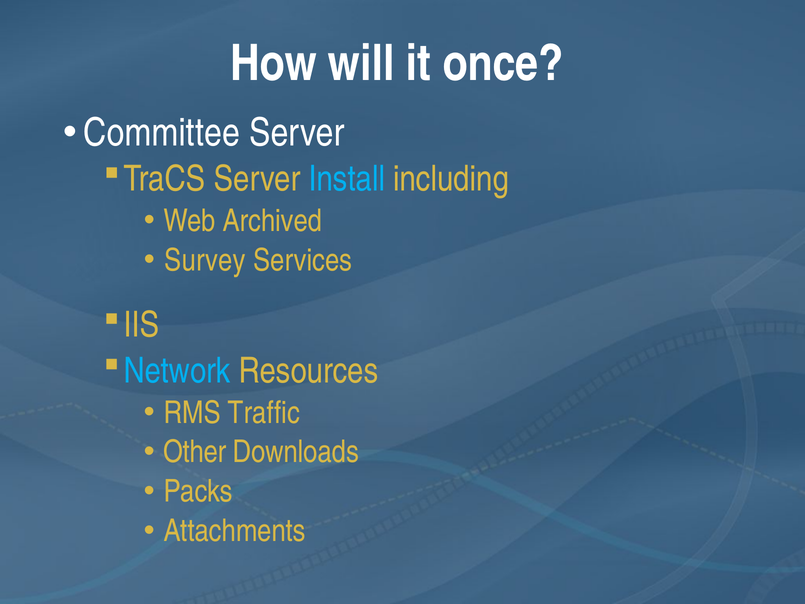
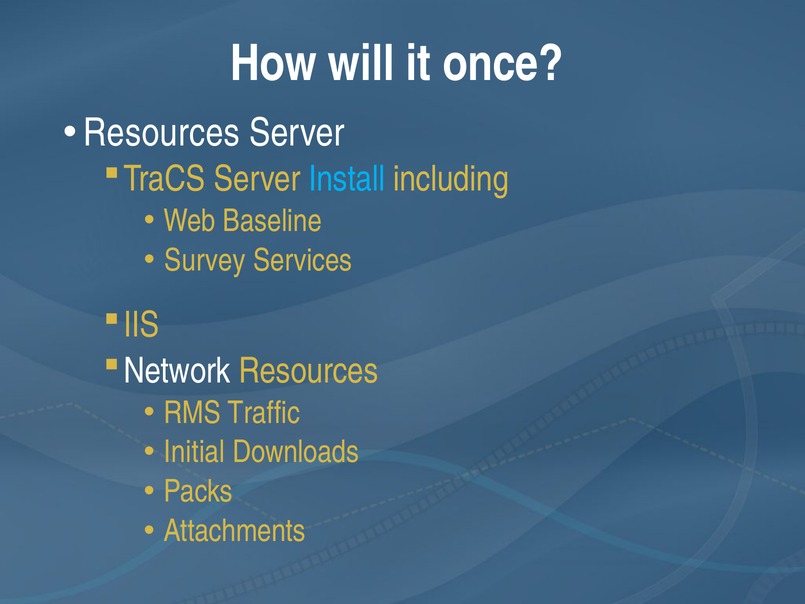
Committee: Committee -> Resources (162, 133)
Archived: Archived -> Baseline (272, 221)
Network colour: light blue -> white (177, 371)
Other: Other -> Initial (195, 452)
